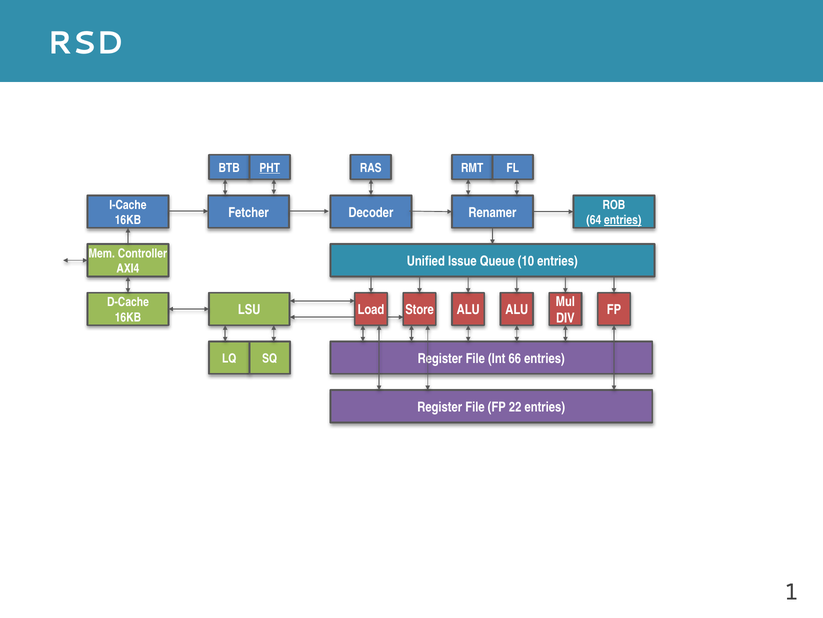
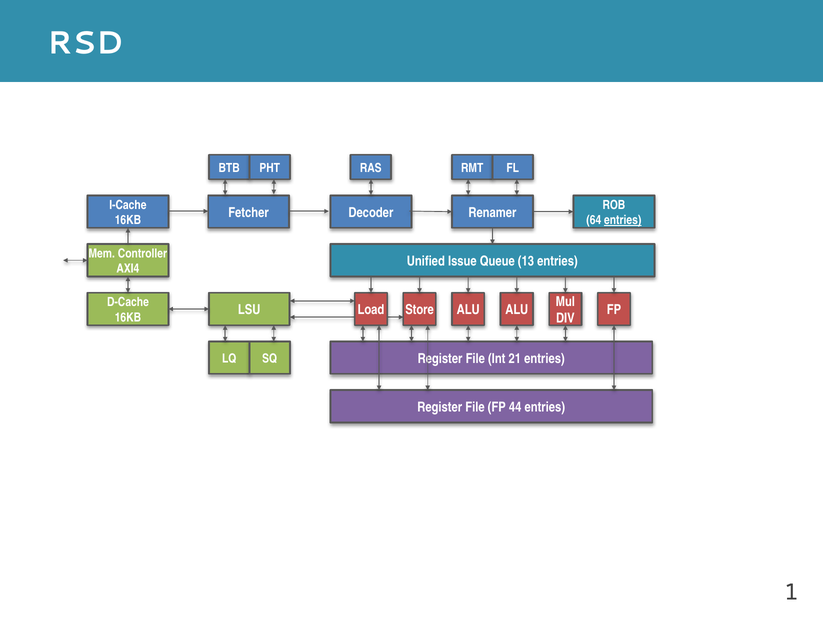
PHT underline: present -> none (270, 168)
10: 10 -> 13 (526, 261)
66: 66 -> 21 (515, 358)
22: 22 -> 44 (515, 407)
